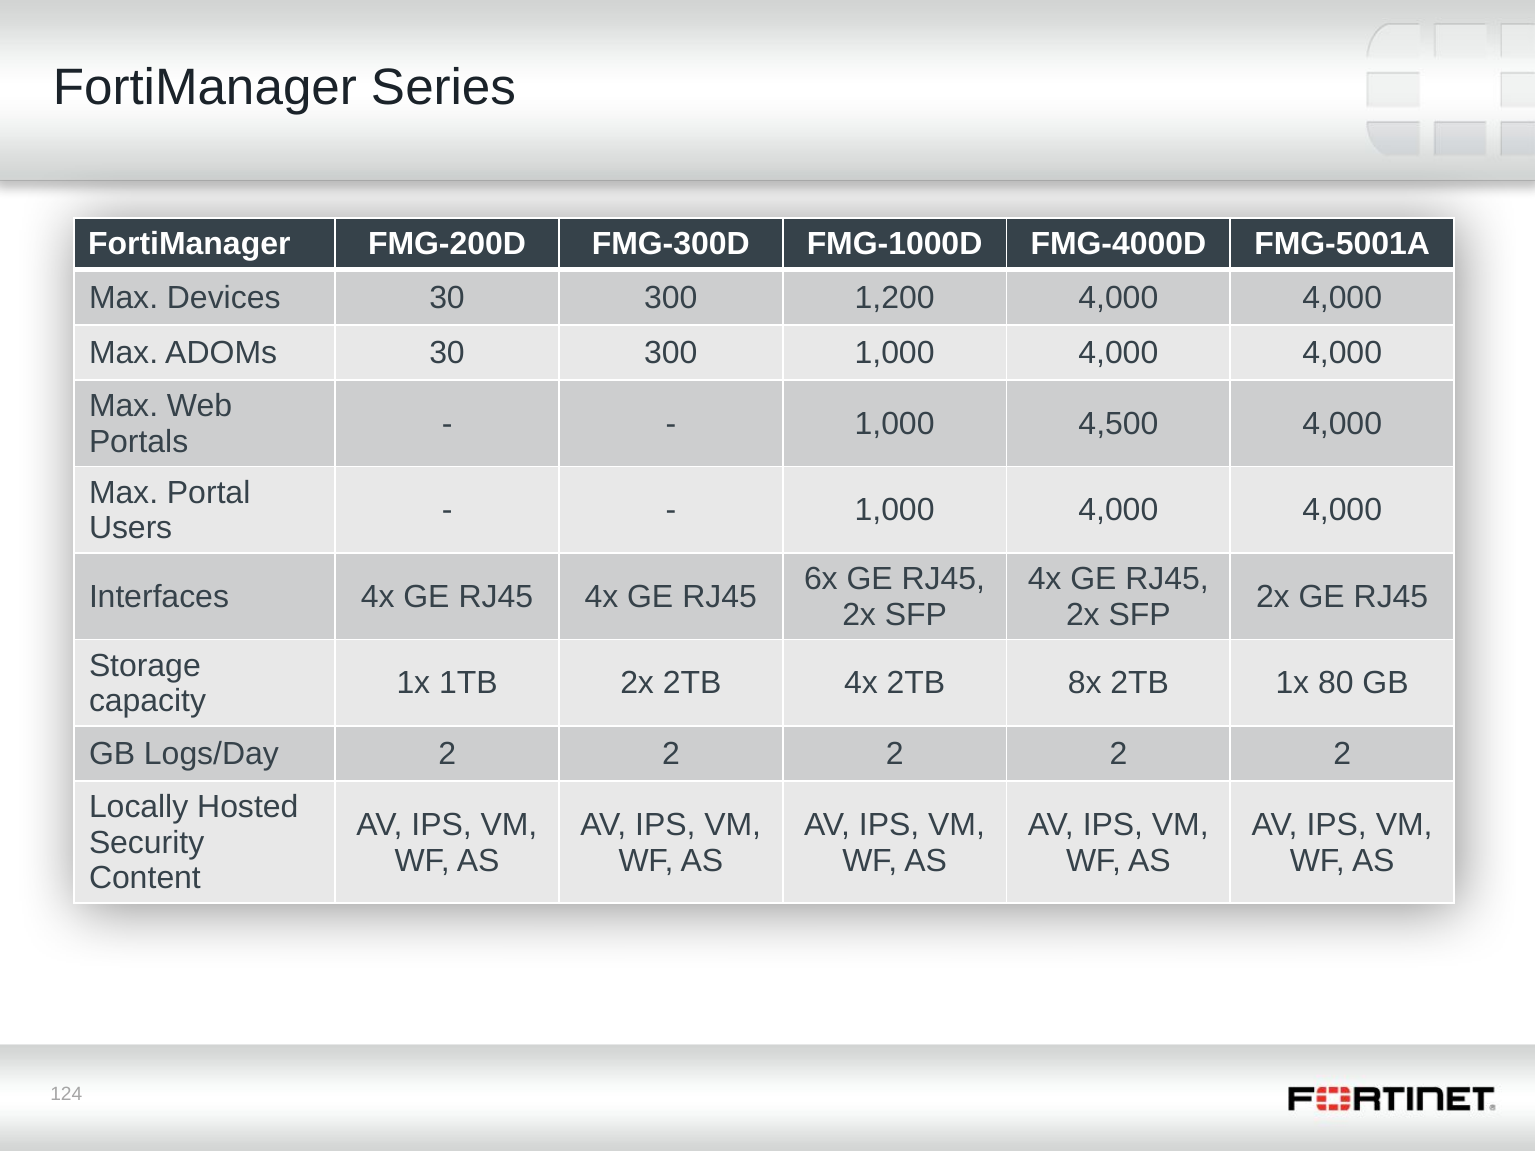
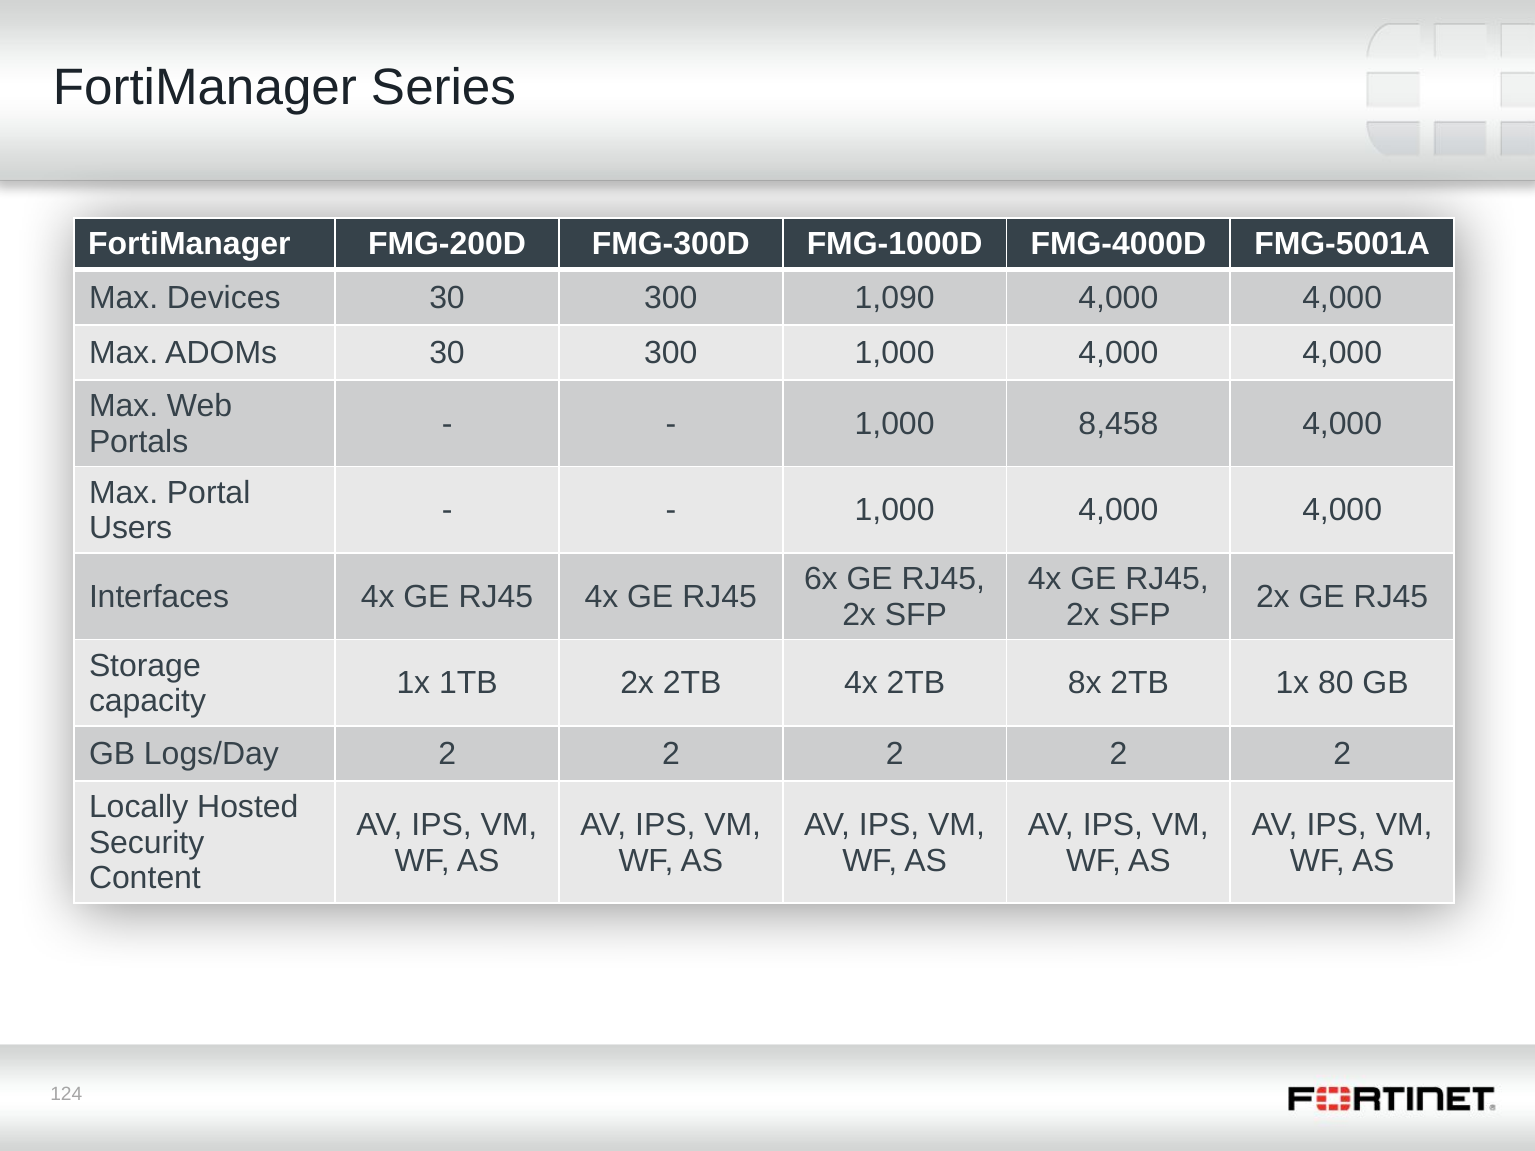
1,200: 1,200 -> 1,090 (895, 298)
4,500: 4,500 -> 8,458 (1118, 424)
